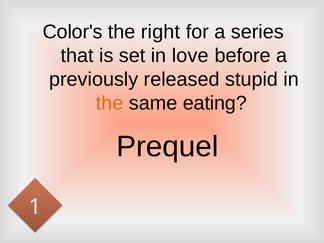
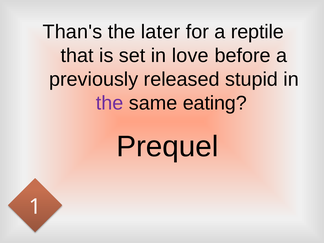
Color's: Color's -> Than's (72, 32)
right: right -> later (161, 32)
series: series -> reptile (257, 32)
the colour: orange -> purple (110, 103)
